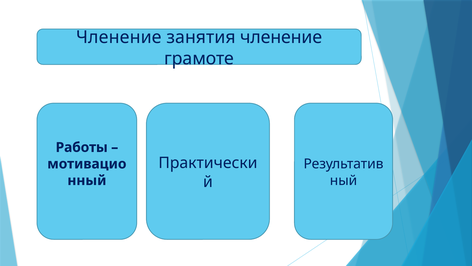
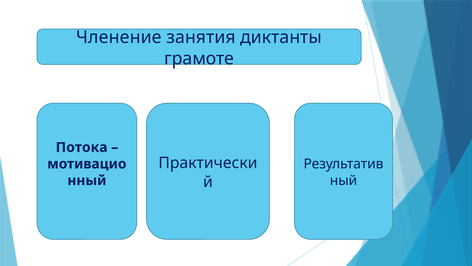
занятия членение: членение -> диктанты (281, 37)
Работы: Работы -> Потока (82, 147)
